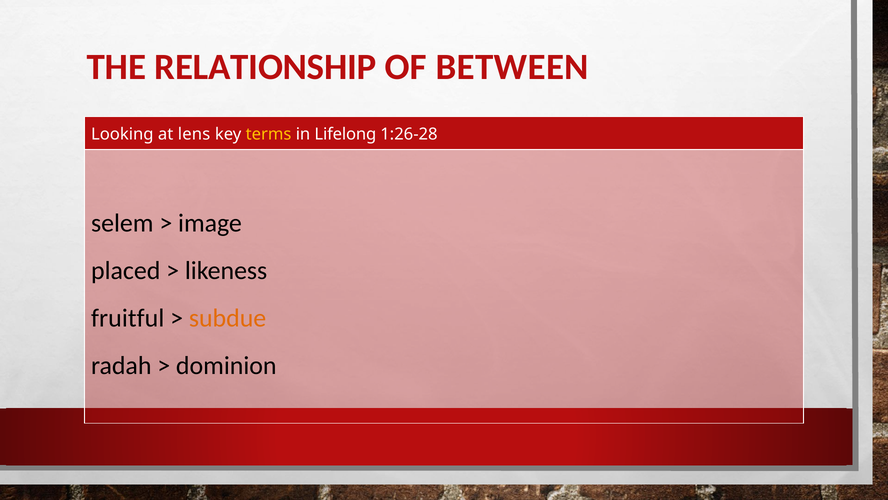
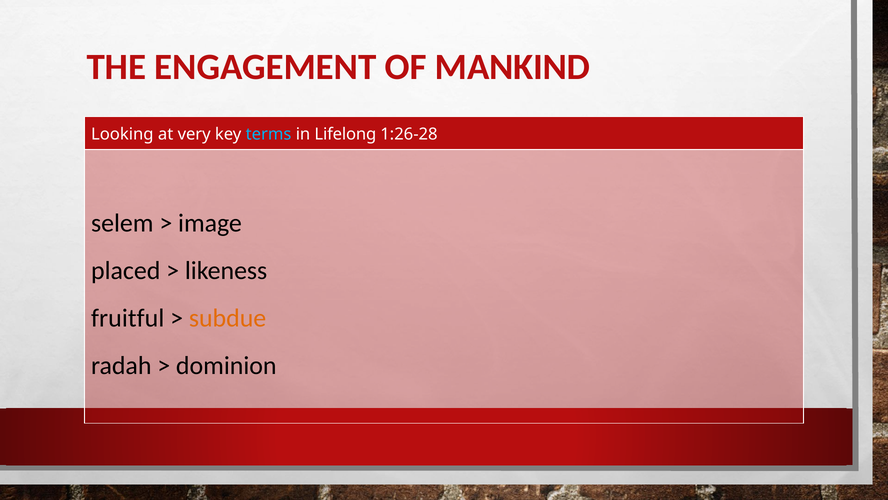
RELATIONSHIP: RELATIONSHIP -> ENGAGEMENT (265, 67)
BETWEEN: BETWEEN -> MANKIND (513, 67)
lens: lens -> very (194, 134)
terms colour: yellow -> light blue (269, 134)
